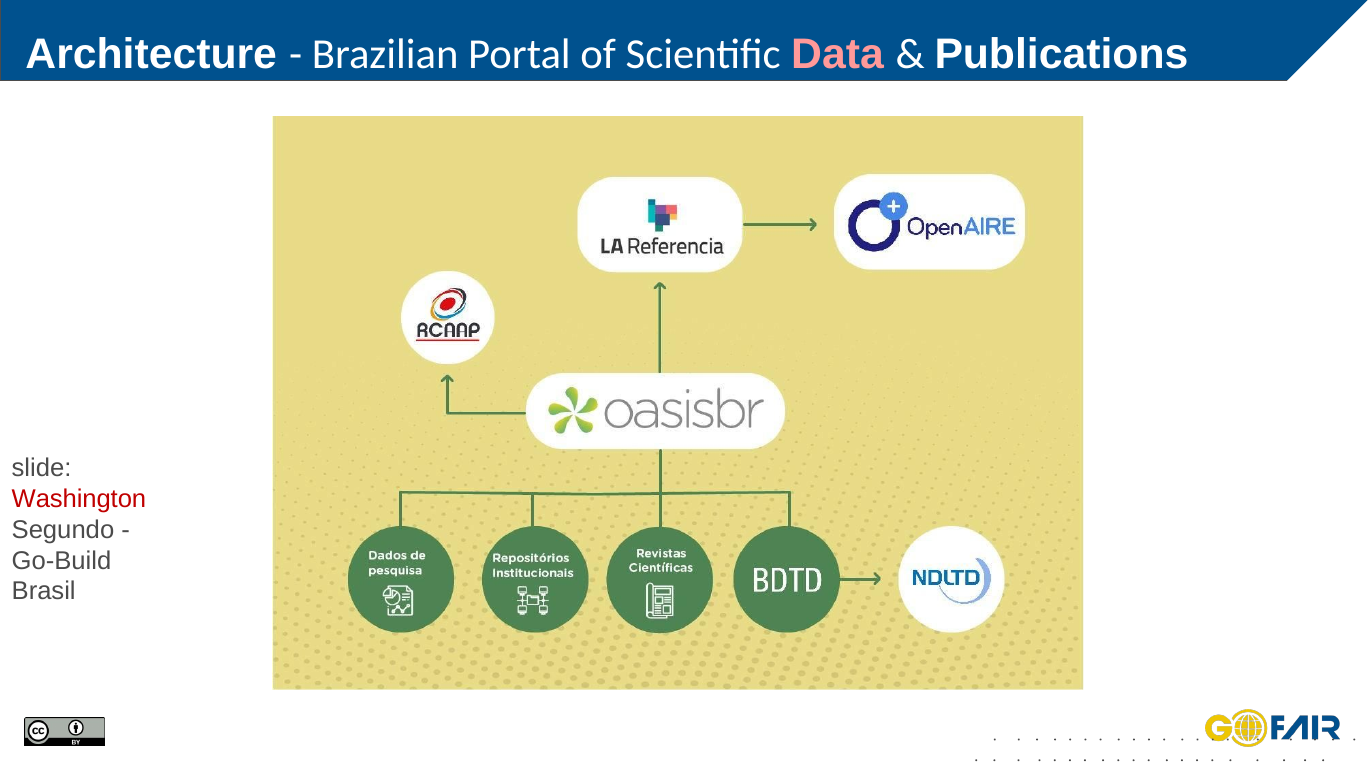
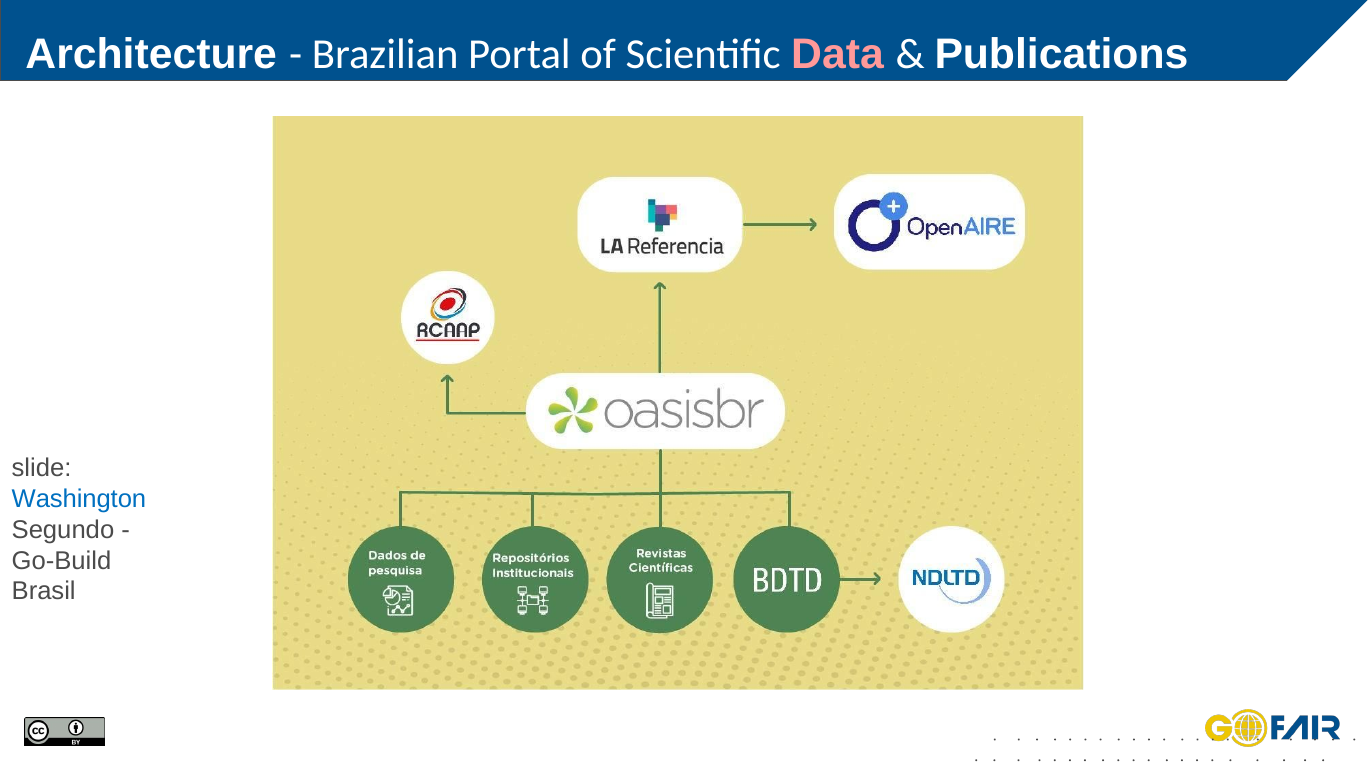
Washington colour: red -> blue (79, 499)
